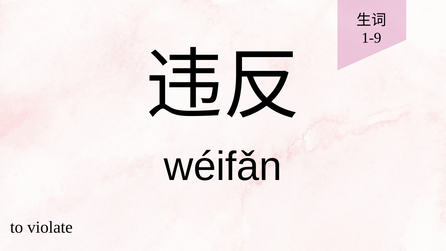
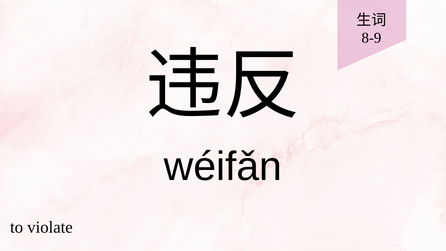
1-9: 1-9 -> 8-9 (371, 38)
